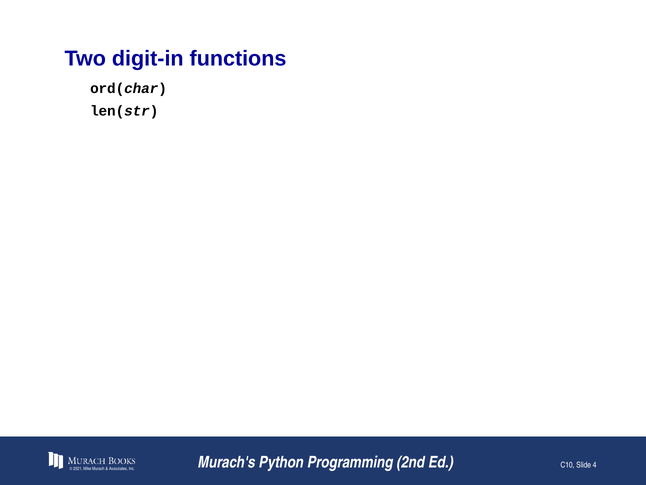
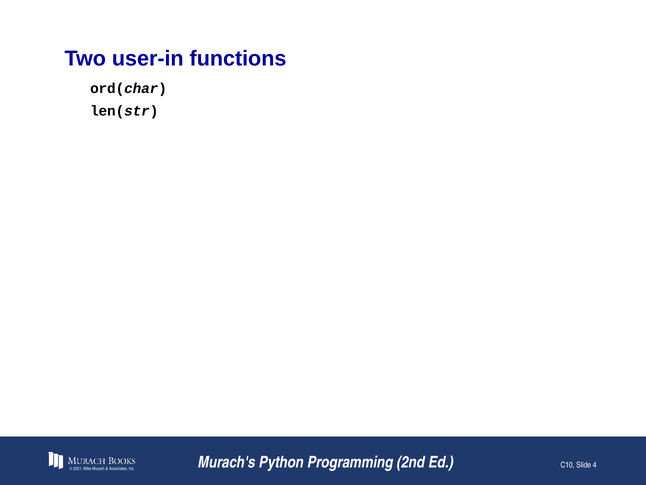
digit-in: digit-in -> user-in (148, 59)
